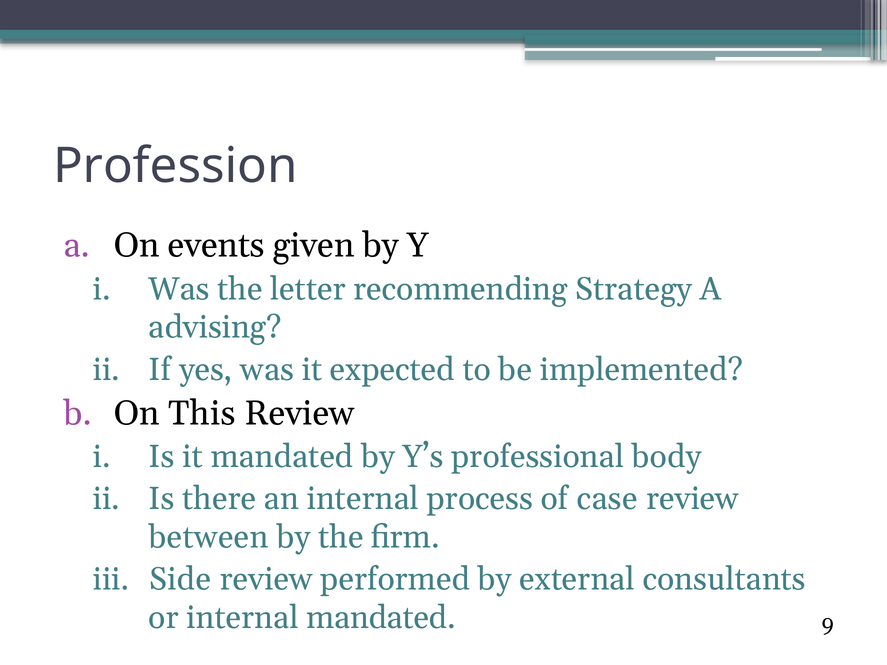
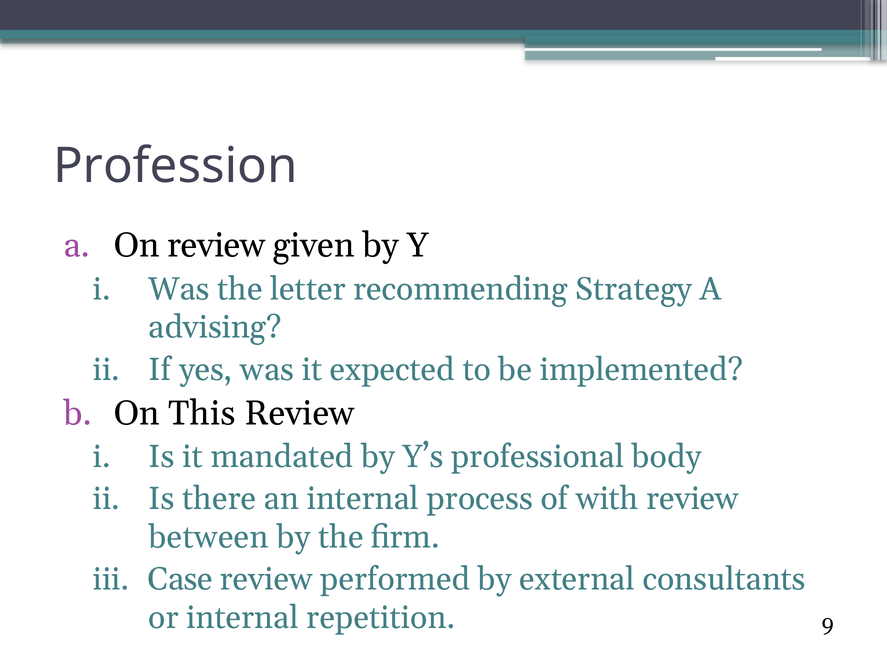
On events: events -> review (216, 246)
case: case -> with (607, 499)
Side: Side -> Case (180, 580)
internal mandated: mandated -> repetition (381, 618)
